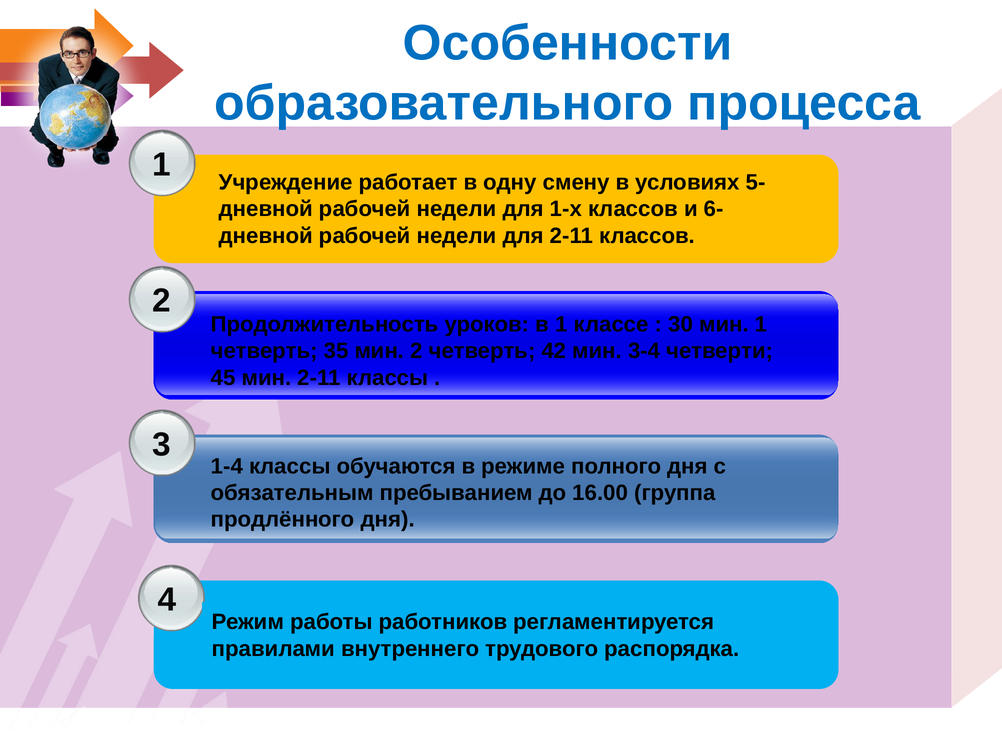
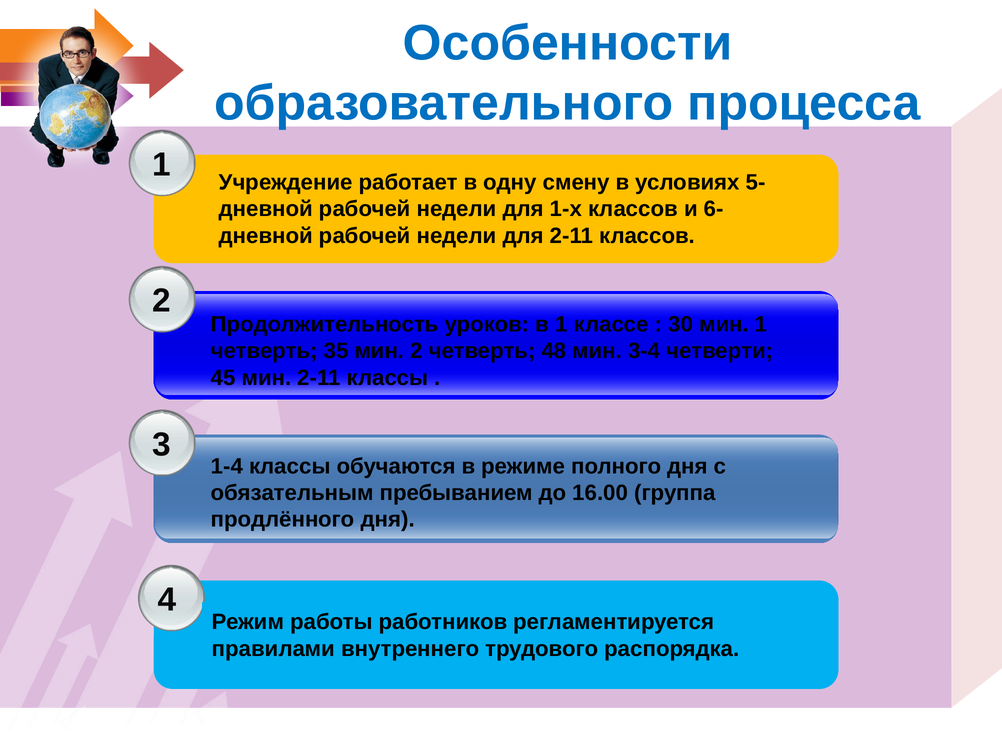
42: 42 -> 48 (554, 351)
